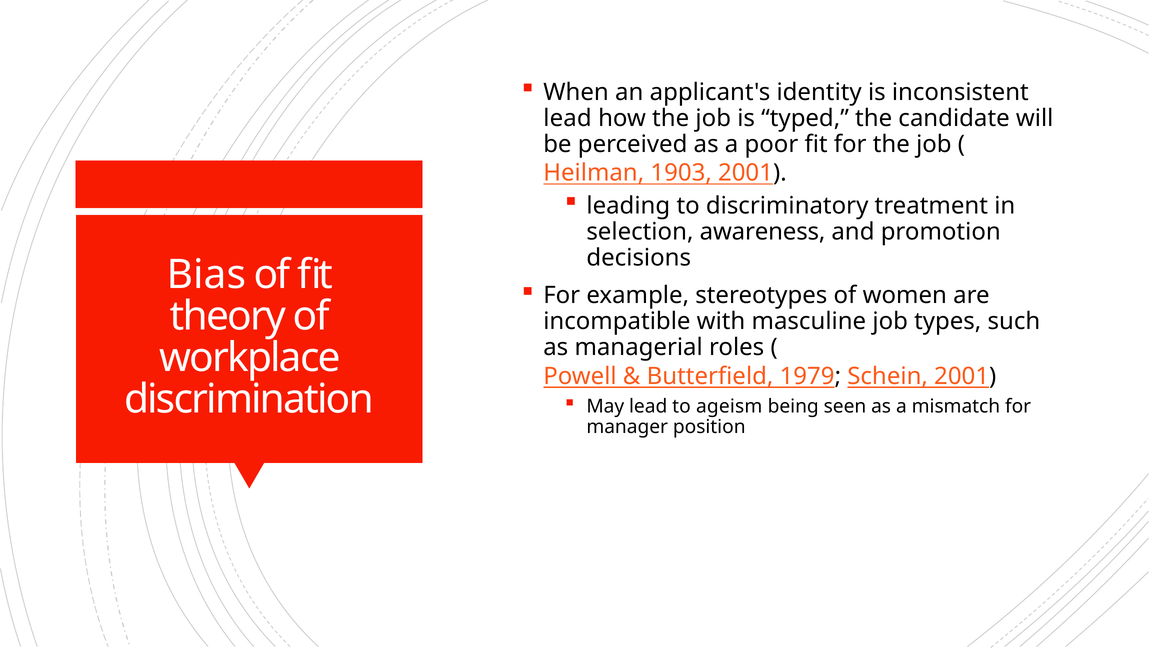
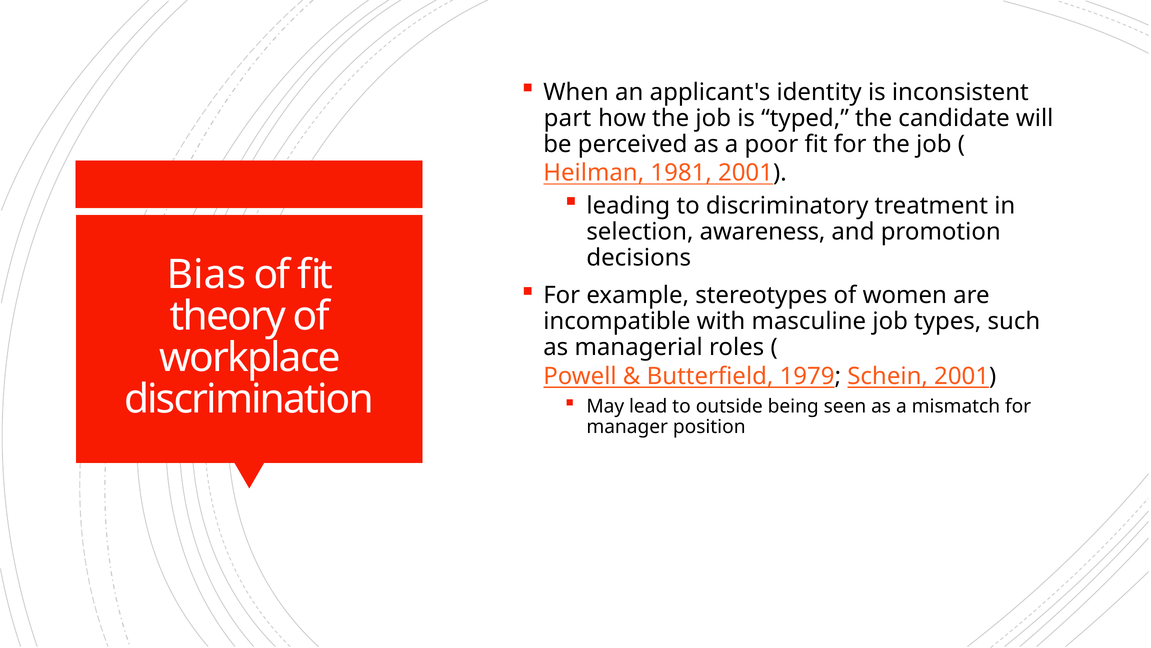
lead: lead -> part (567, 118)
1903: 1903 -> 1981 (681, 173)
ageism: ageism -> outside (729, 406)
